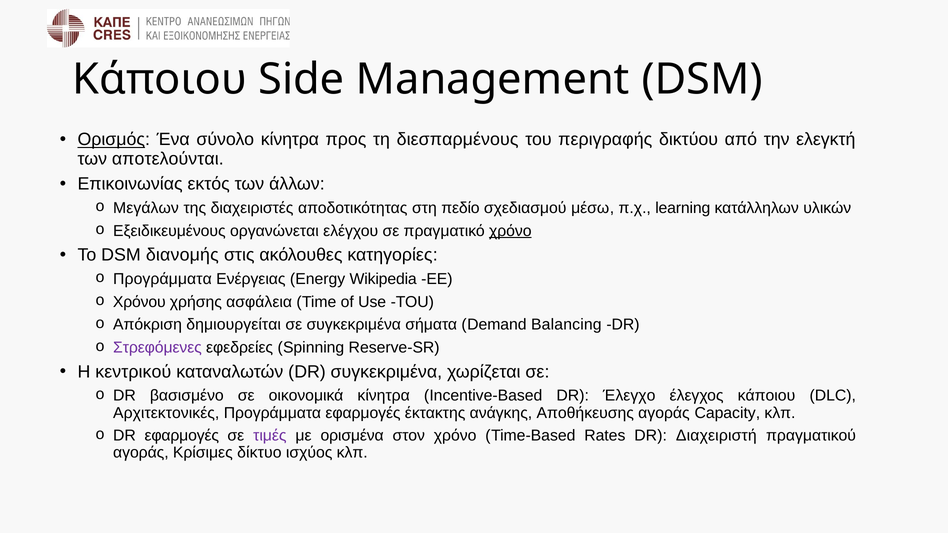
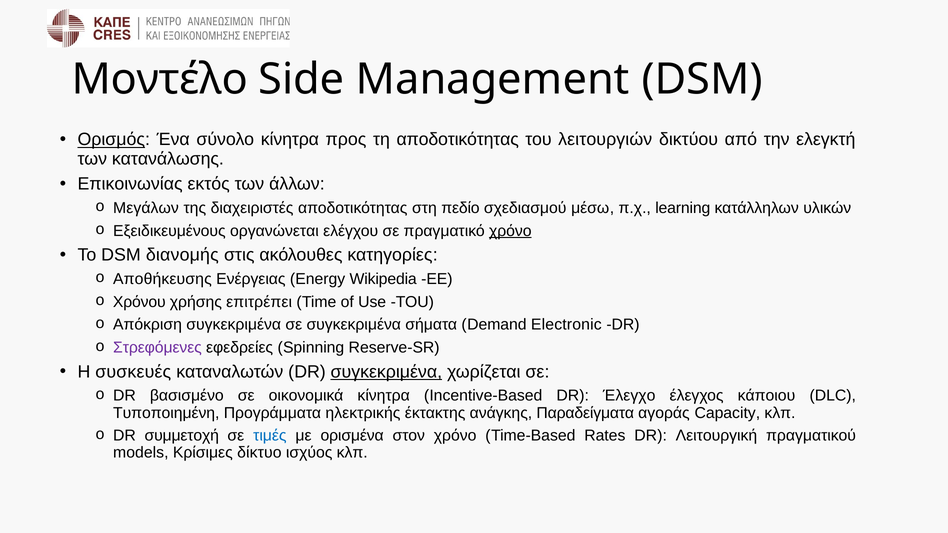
Κάποιου: Κάποιου -> Μοντέλο (160, 80)
τη διεσπαρμένους: διεσπαρμένους -> αποδοτικότητας (458, 140)
περιγραφής: περιγραφής -> λειτουργιών (605, 140)
αποτελούνται: αποτελούνται -> κατανάλωσης (168, 159)
Προγράμματα: Προγράμματα -> Αποθήκευσης (162, 279)
ασφάλεια: ασφάλεια -> επιτρέπει (259, 302)
Απόκριση δημιουργείται: δημιουργείται -> συγκεκριμένα (234, 325)
Balancing: Balancing -> Electronic (566, 325)
κεντρικού: κεντρικού -> συσκευές (133, 372)
συγκεκριμένα underline: none -> present (386, 372)
Αρχιτεκτονικές: Αρχιτεκτονικές -> Τυποποιημένη (166, 413)
Προγράμματα εφαρμογές: εφαρμογές -> ηλεκτρικής (363, 413)
Αποθήκευσης: Αποθήκευσης -> Παραδείγματα (585, 413)
DR εφαρμογές: εφαρμογές -> συμμετοχή (182, 436)
τιμές colour: purple -> blue (270, 436)
Διαχειριστή: Διαχειριστή -> Λειτουργική (716, 436)
αγοράς: αγοράς -> models (141, 453)
